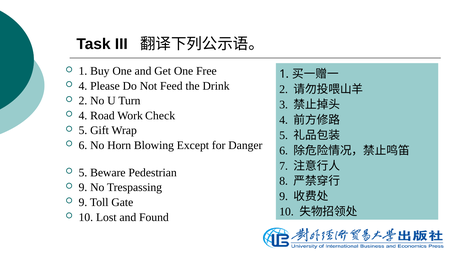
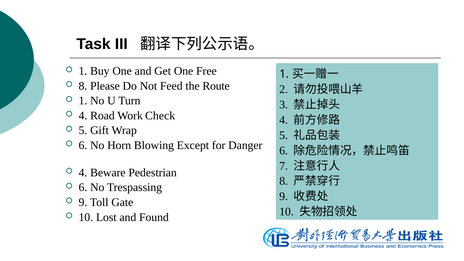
4: 4 -> 8 (83, 86)
Drink: Drink -> Route (216, 86)
2: 2 -> 1 (83, 101)
5: 5 -> 4 (83, 173)
9: 9 -> 6 (83, 188)
